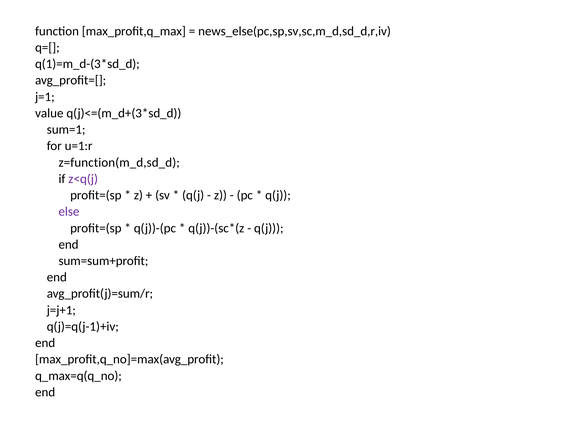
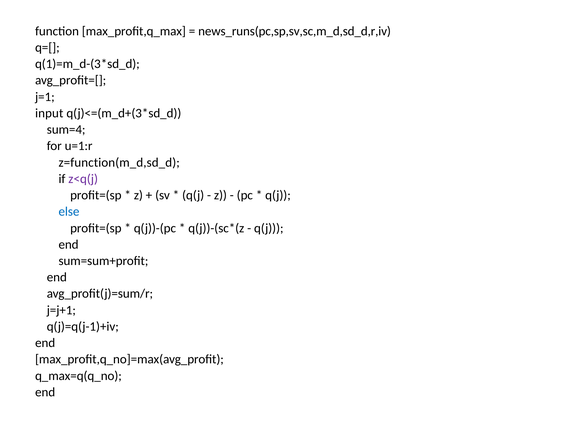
news_else(pc,sp,sv,sc,m_d,sd_d,r,iv: news_else(pc,sp,sv,sc,m_d,sd_d,r,iv -> news_runs(pc,sp,sv,sc,m_d,sd_d,r,iv (295, 31)
value: value -> input (49, 113)
sum=1: sum=1 -> sum=4 (66, 130)
else colour: purple -> blue (69, 212)
